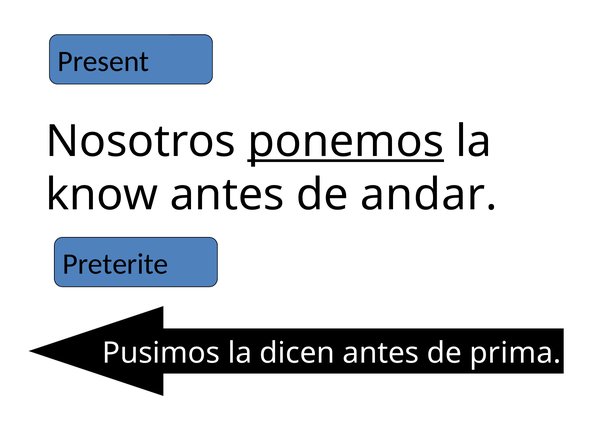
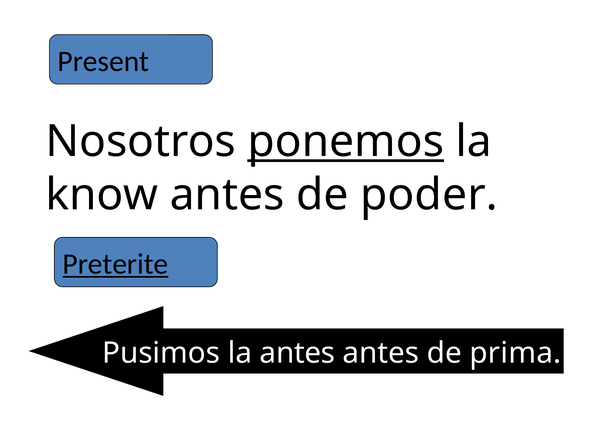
andar: andar -> poder (429, 195)
Preterite underline: none -> present (115, 264)
la dicen: dicen -> antes (297, 353)
